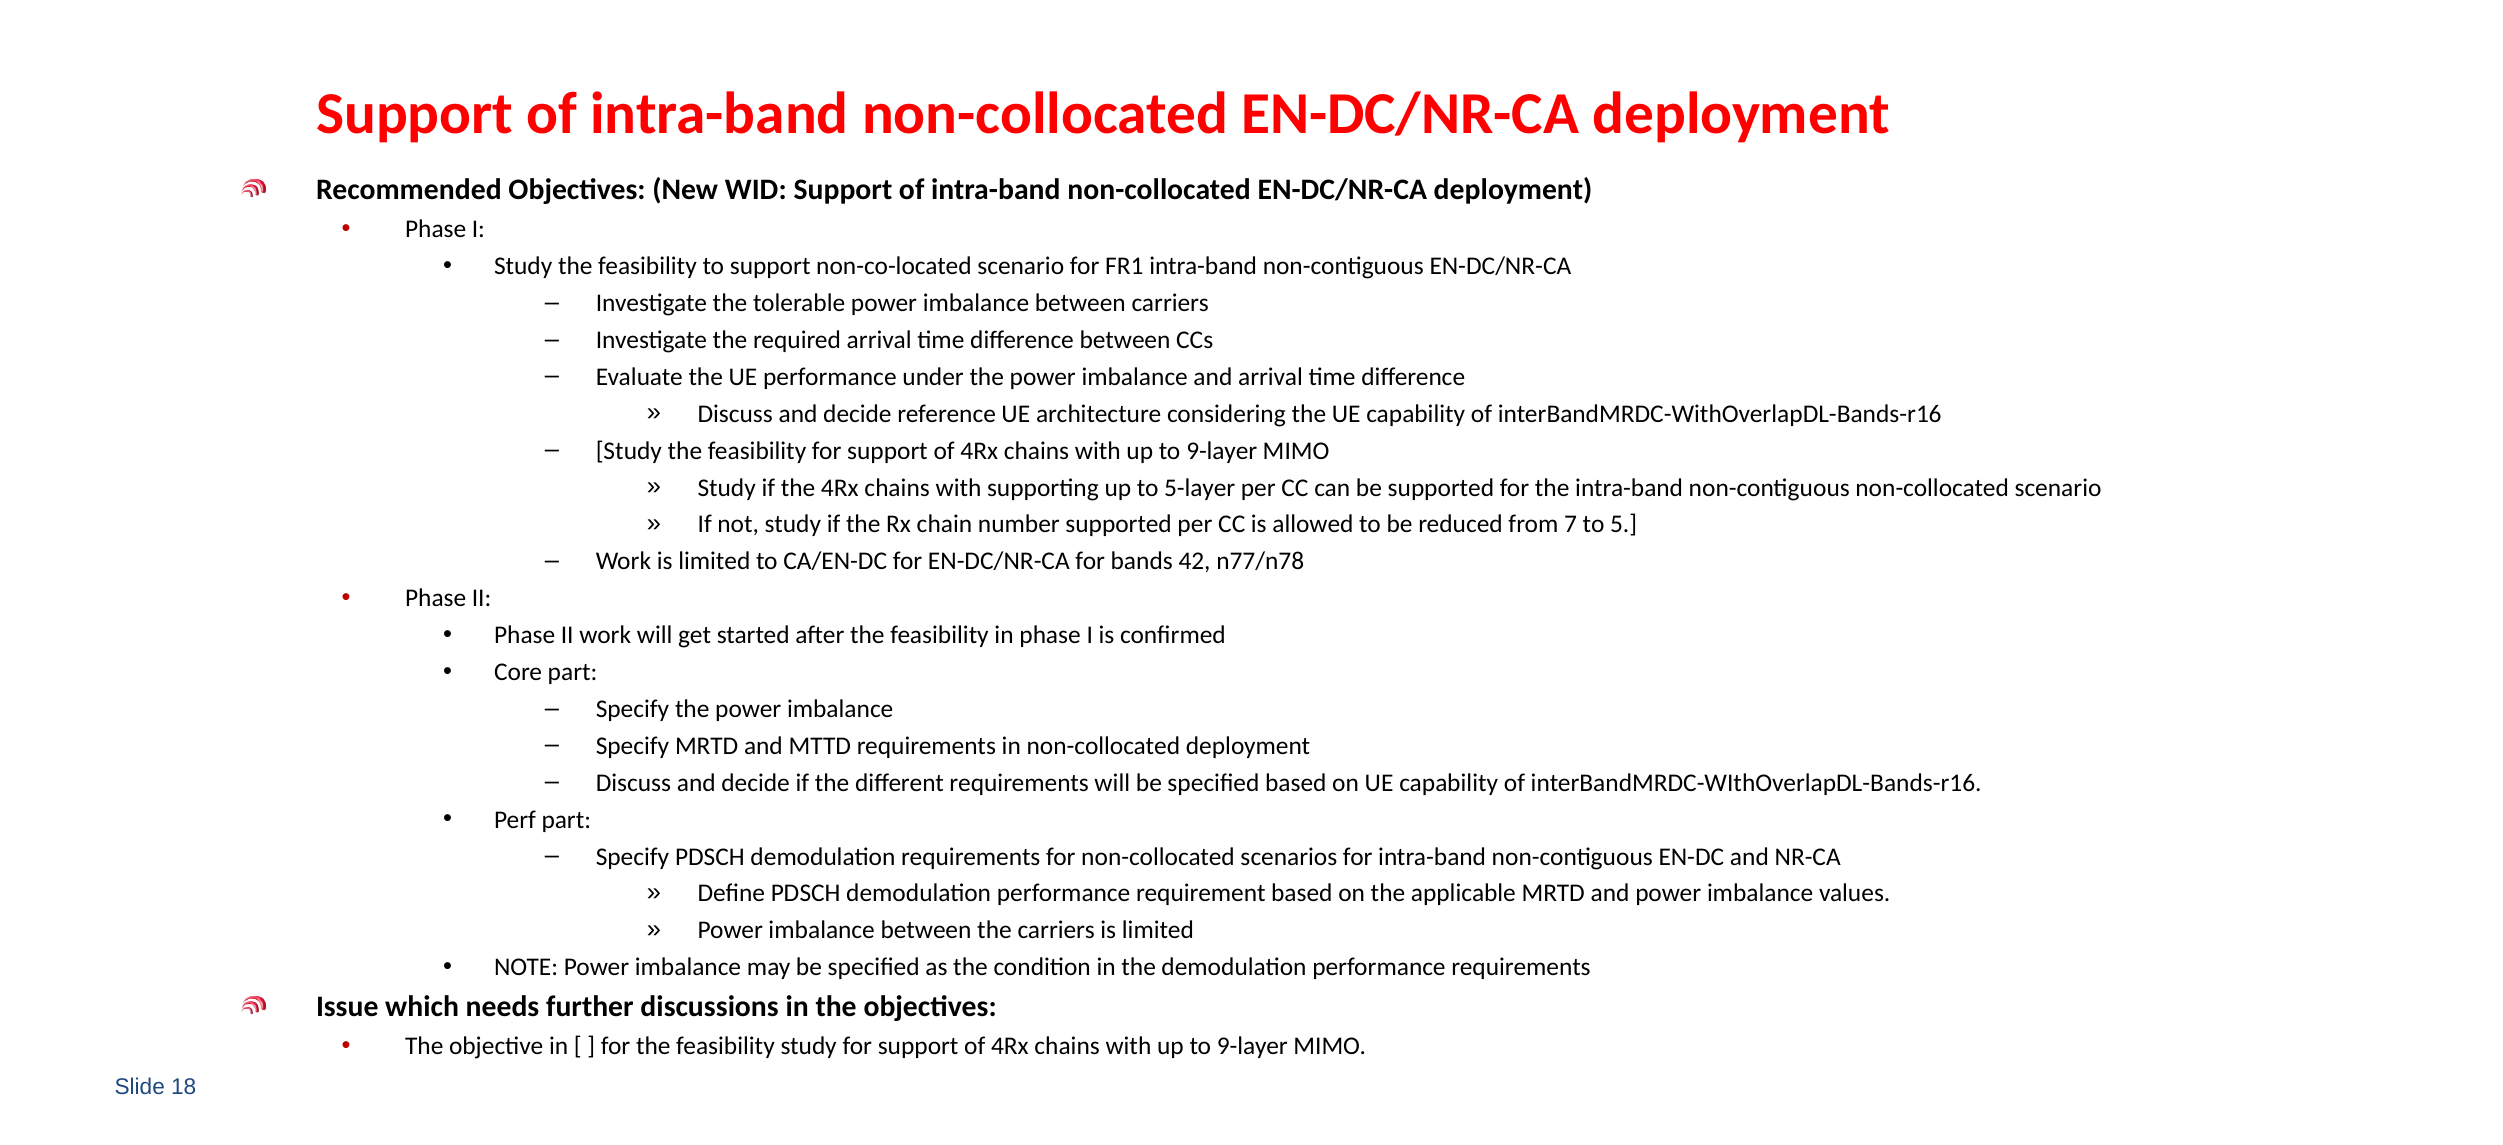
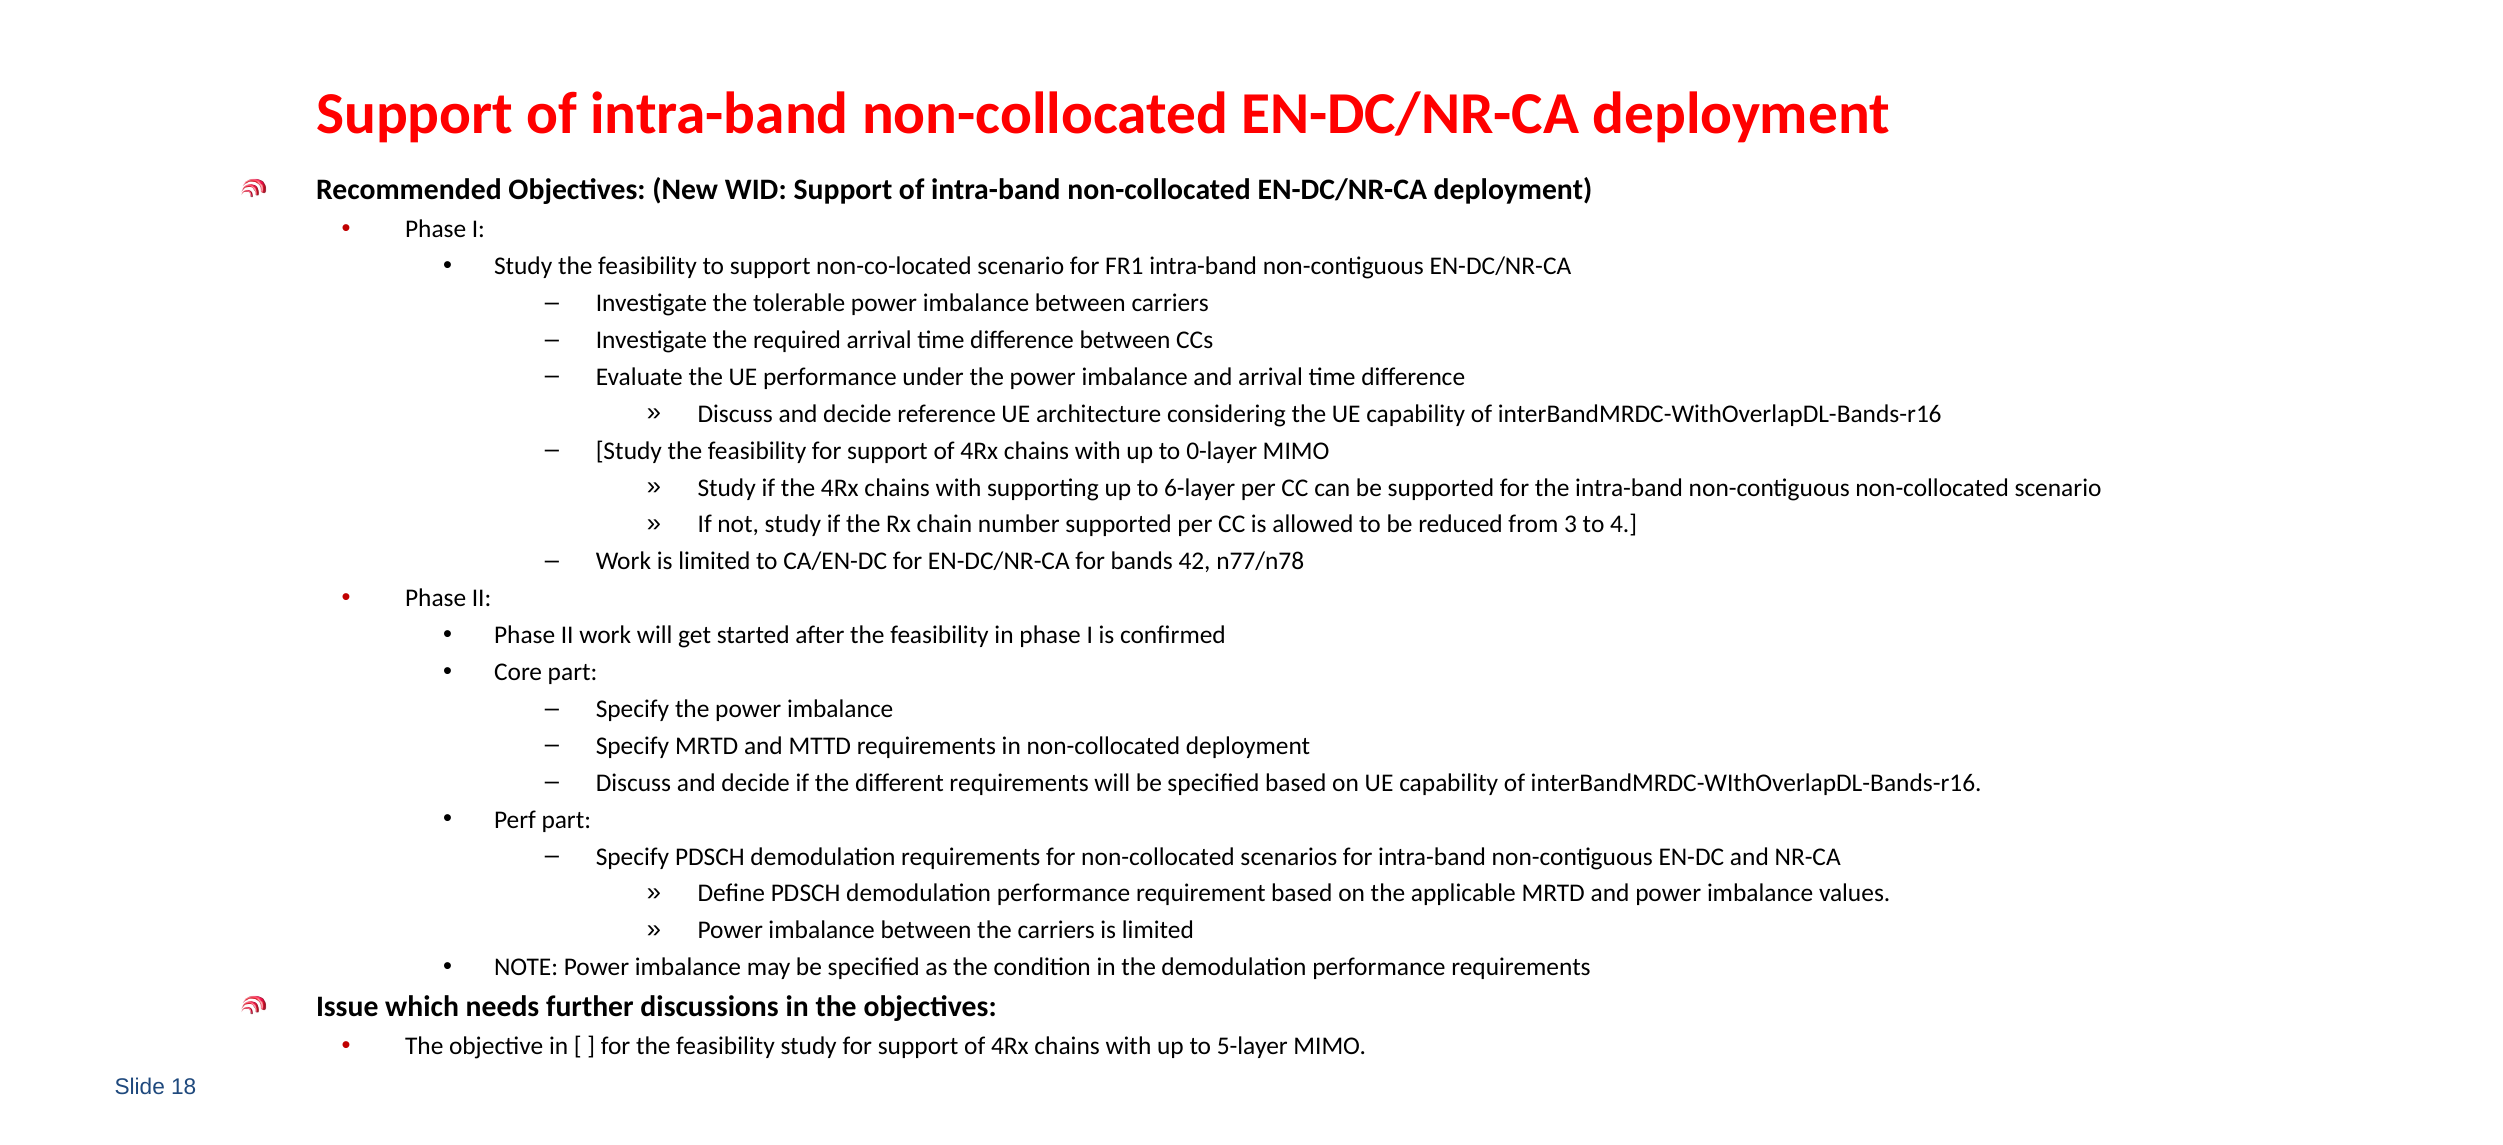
9-layer: 9-layer -> 0-layer (1222, 451)
5-layer: 5-layer -> 6-layer (1200, 488)
7: 7 -> 3 (1571, 524)
5: 5 -> 4 (1624, 524)
9-layer: 9-layer -> 5-layer (1252, 1046)
